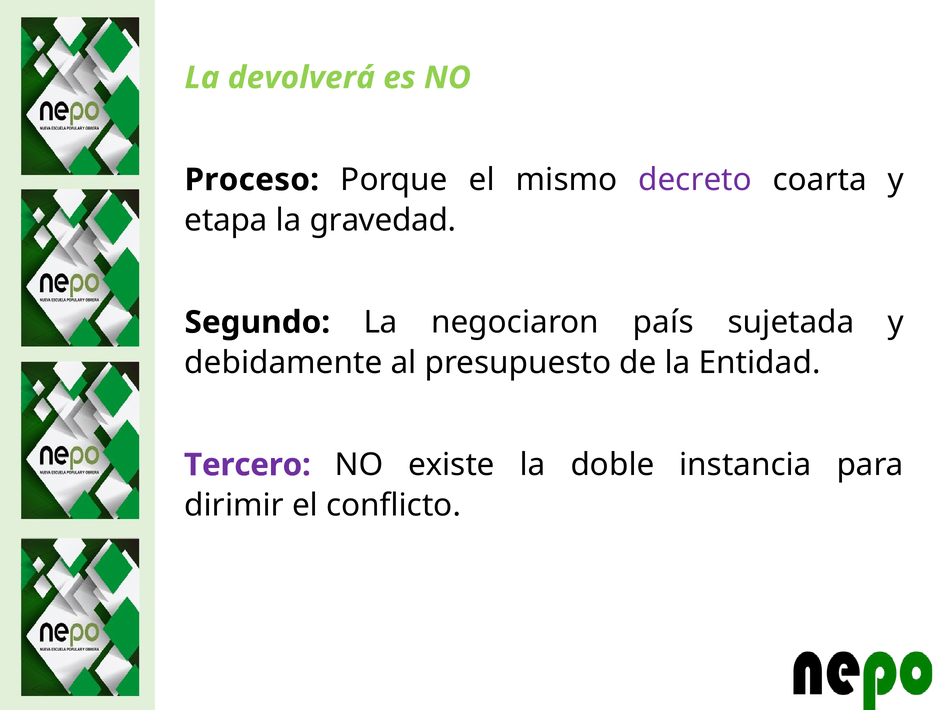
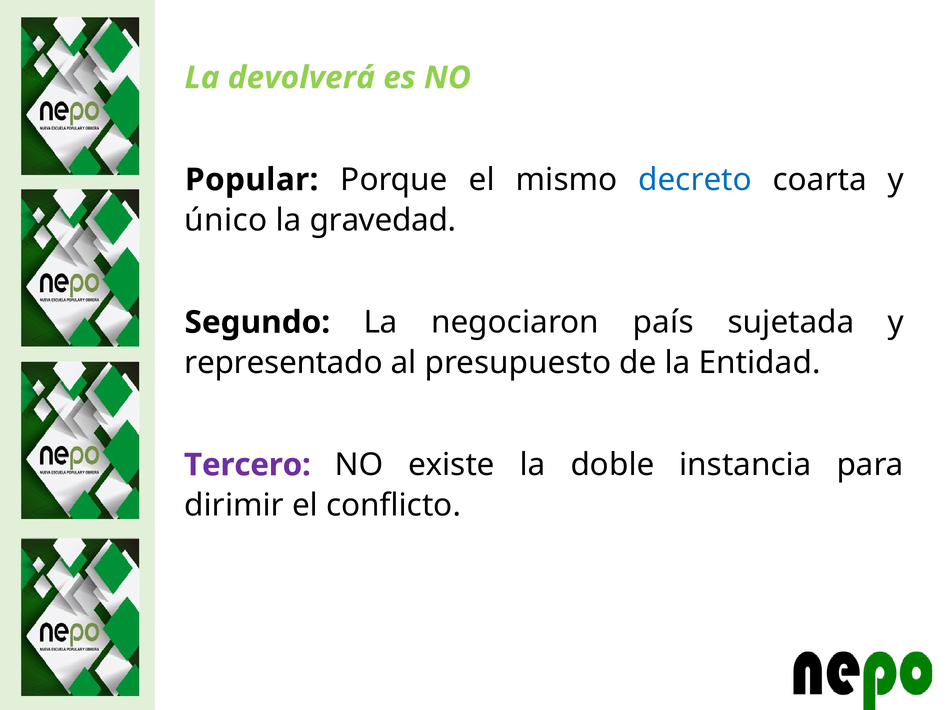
Proceso: Proceso -> Popular (252, 180)
decreto colour: purple -> blue (695, 180)
etapa: etapa -> único (226, 220)
debidamente: debidamente -> representado (284, 363)
